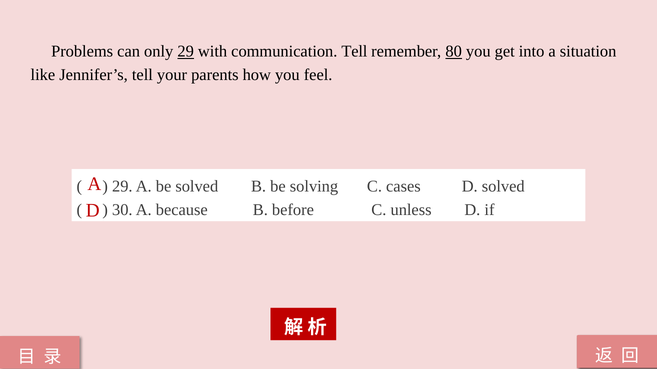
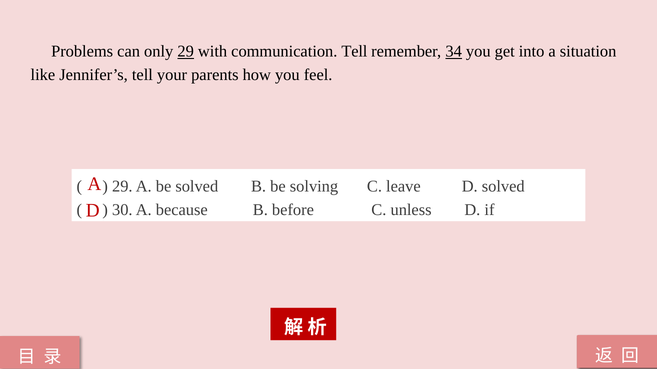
80: 80 -> 34 (454, 51)
cases: cases -> leave (403, 187)
